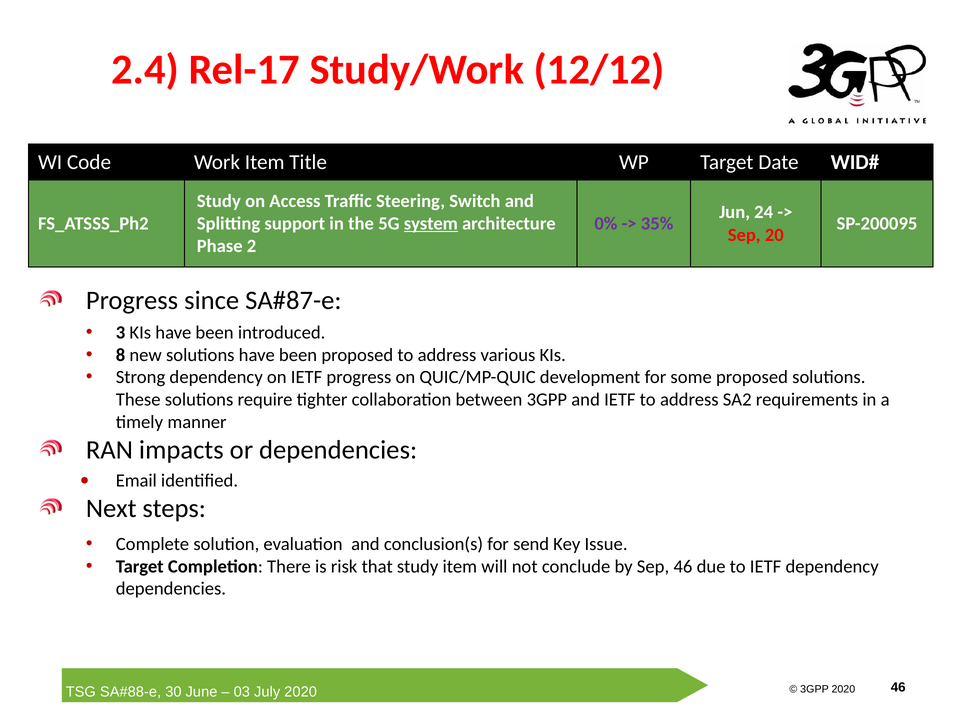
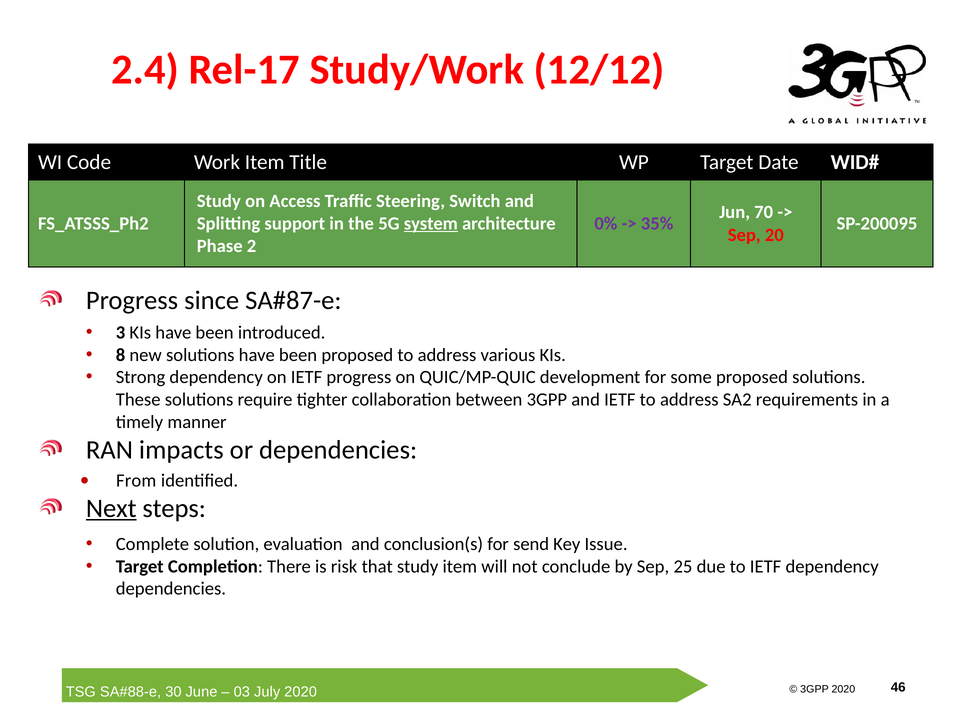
24: 24 -> 70 (764, 212)
Email: Email -> From (136, 480)
Next underline: none -> present (111, 508)
Sep 46: 46 -> 25 (683, 566)
